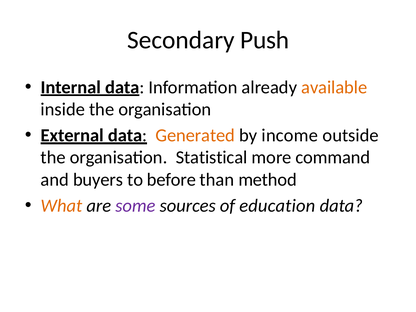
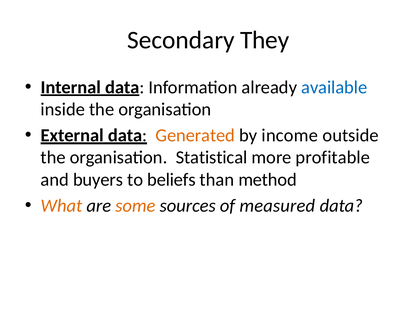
Push: Push -> They (265, 40)
available colour: orange -> blue (334, 87)
command: command -> profitable (333, 158)
before: before -> beliefs (171, 180)
some colour: purple -> orange (135, 206)
education: education -> measured (277, 206)
